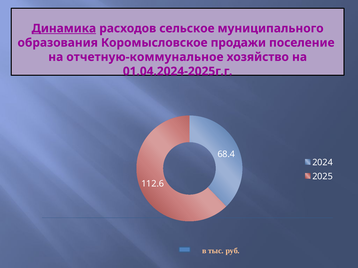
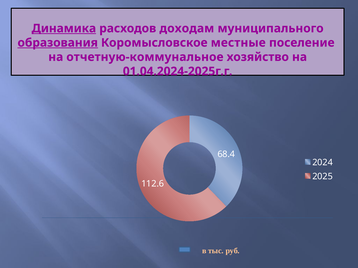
сельское: сельское -> доходам (187, 28)
образования underline: none -> present (58, 43)
продажи: продажи -> местные (238, 43)
